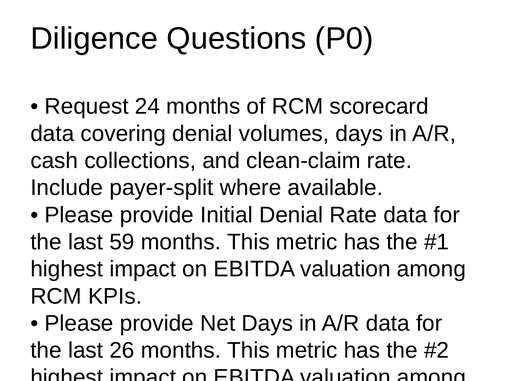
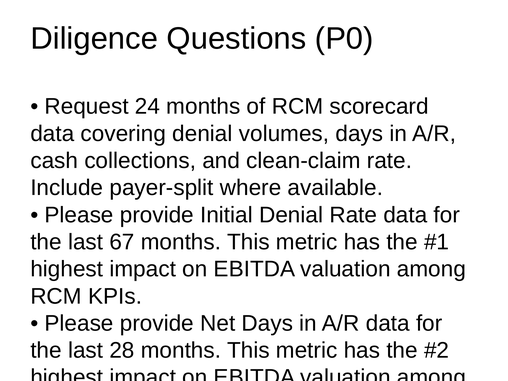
59: 59 -> 67 (122, 242)
26: 26 -> 28 (122, 350)
